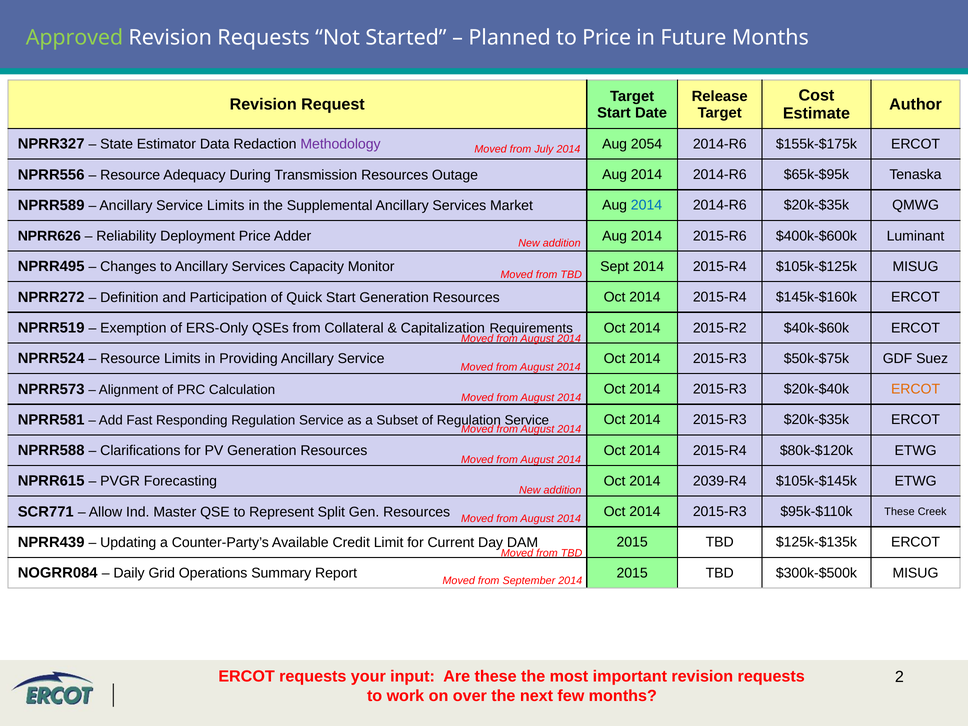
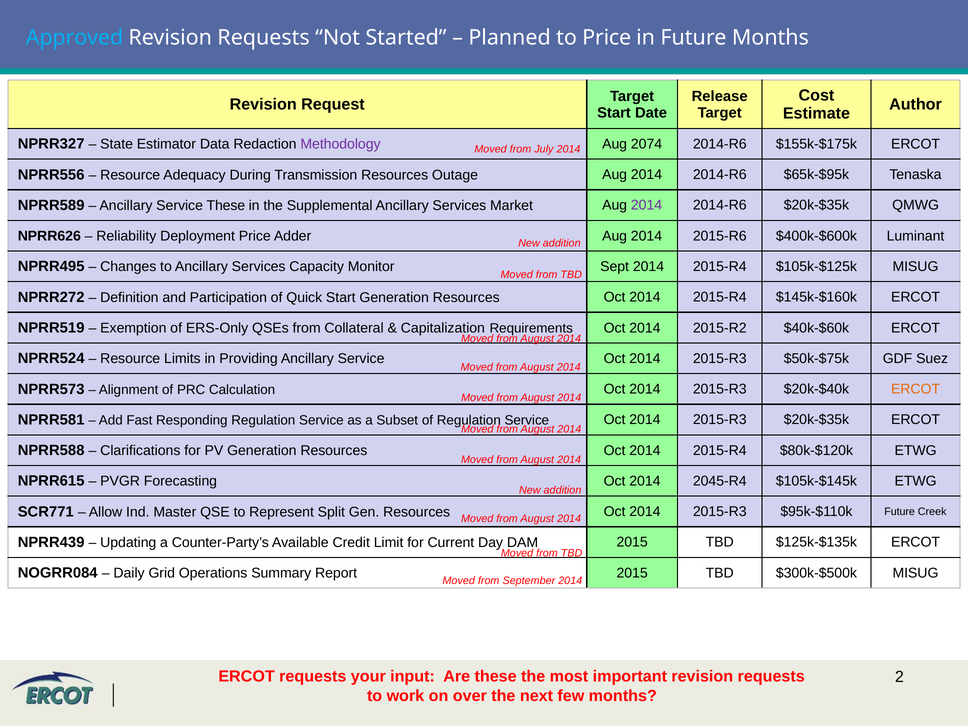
Approved colour: light green -> light blue (74, 38)
2054: 2054 -> 2074 (647, 144)
Service Limits: Limits -> These (226, 206)
2014 colour: blue -> purple (647, 205)
2039-R4: 2039-R4 -> 2045-R4 (720, 481)
$95k-$110k These: These -> Future (900, 512)
